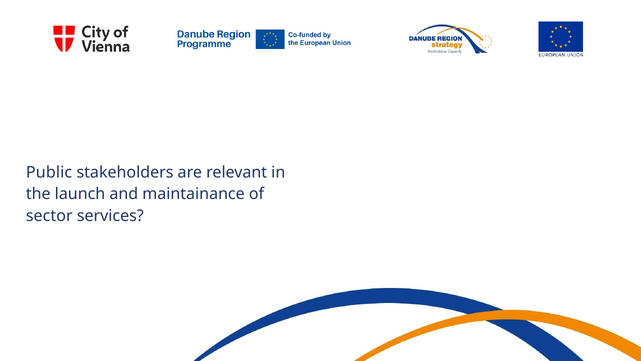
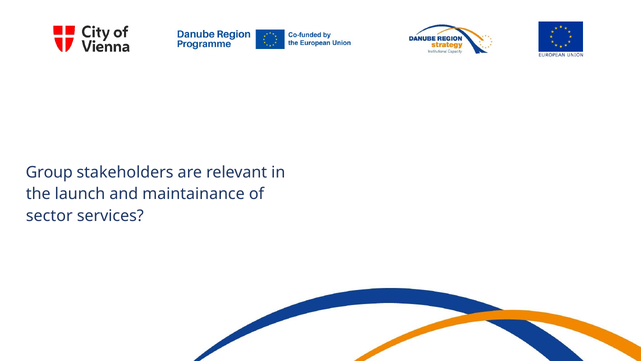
Public: Public -> Group (49, 172)
